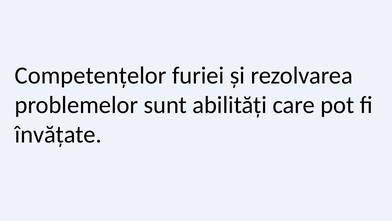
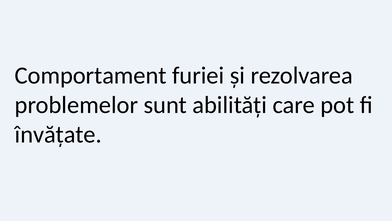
Competențelor: Competențelor -> Comportament (91, 75)
